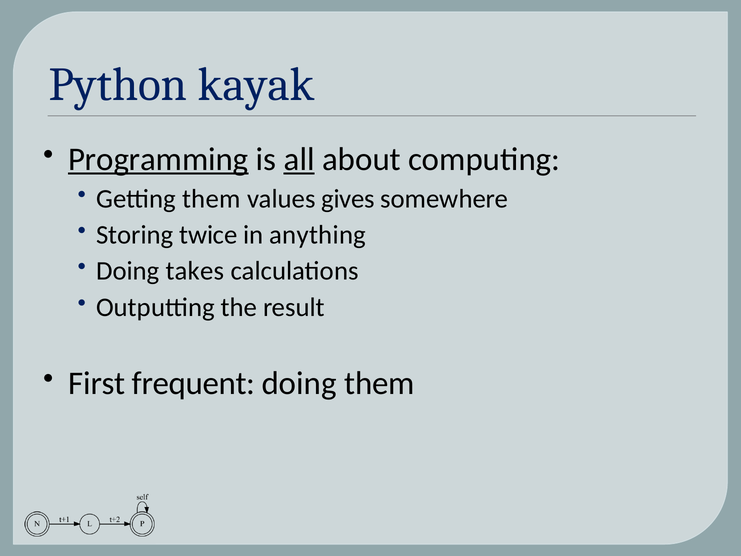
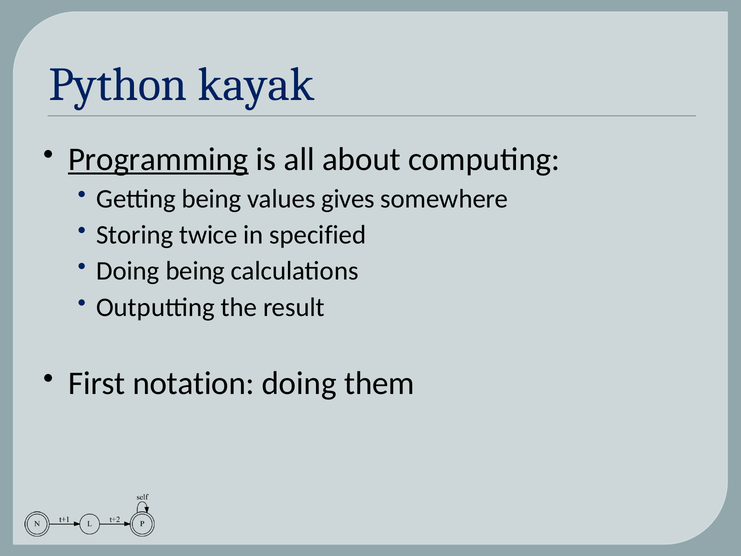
all underline: present -> none (299, 159)
Getting them: them -> being (212, 199)
anything: anything -> specified (318, 235)
Doing takes: takes -> being (195, 271)
frequent: frequent -> notation (194, 383)
